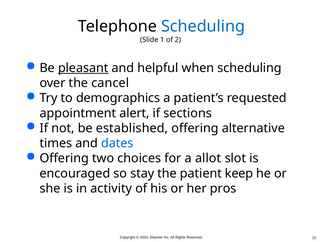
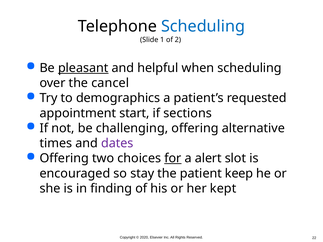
alert: alert -> start (134, 113)
established: established -> challenging (132, 128)
dates colour: blue -> purple (117, 143)
for underline: none -> present (173, 159)
allot: allot -> alert (208, 159)
activity: activity -> finding (111, 189)
pros: pros -> kept (223, 189)
